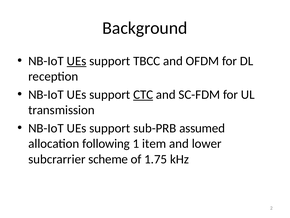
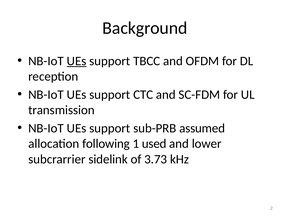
CTC underline: present -> none (143, 94)
item: item -> used (154, 143)
scheme: scheme -> sidelink (108, 159)
1.75: 1.75 -> 3.73 (156, 159)
